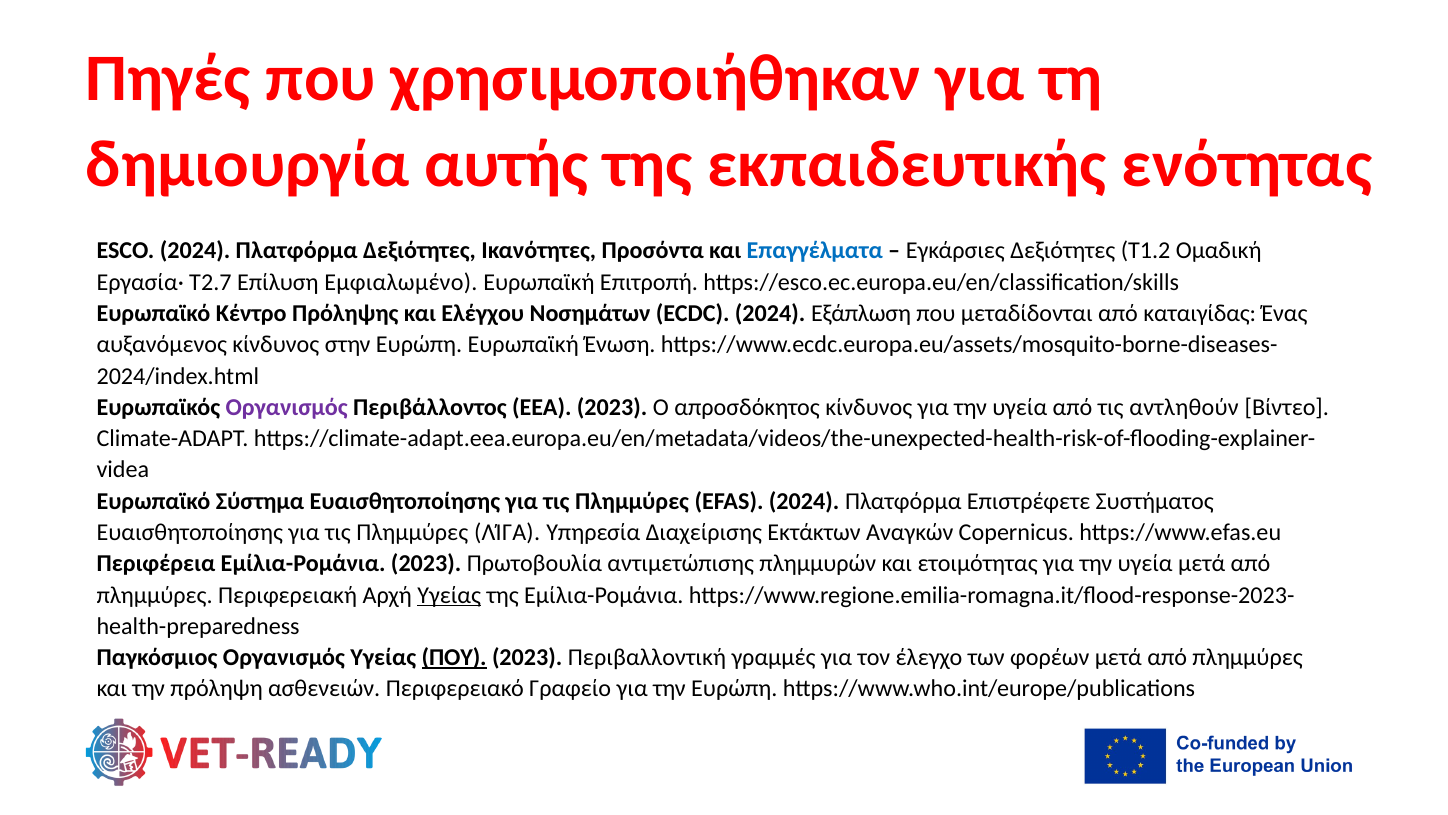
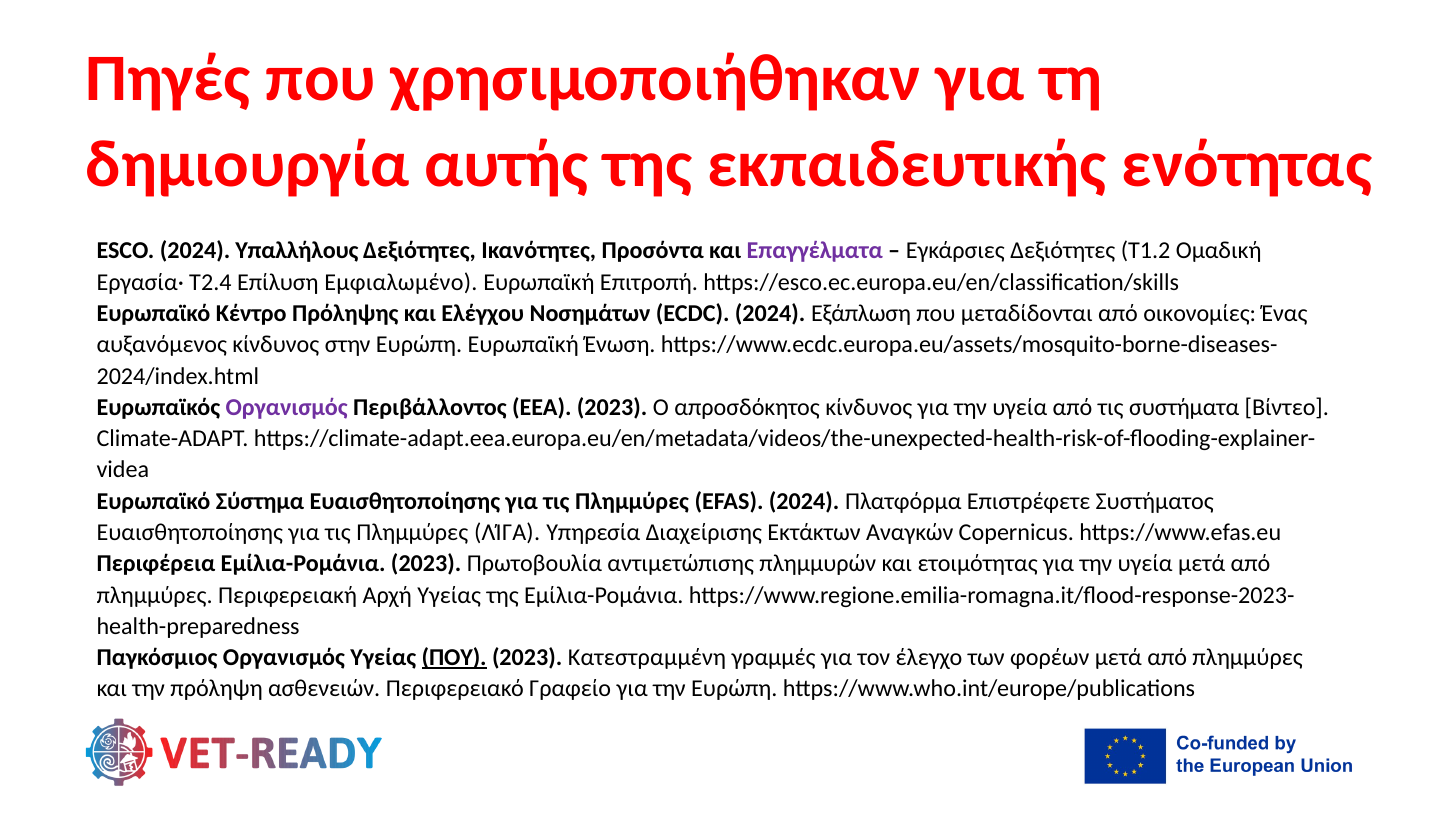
ESCO 2024 Πλατφόρμα: Πλατφόρμα -> Υπαλλήλους (297, 251)
Επαγγέλματα colour: blue -> purple (815, 251)
T2.7: T2.7 -> T2.4 (210, 282)
καταιγίδας: καταιγίδας -> οικονομίες (1200, 313)
αντληθούν: αντληθούν -> συστήματα (1184, 407)
Υγείας underline: present -> none (449, 595)
Περιβαλλοντική: Περιβαλλοντική -> Κατεστραμμένη (647, 657)
